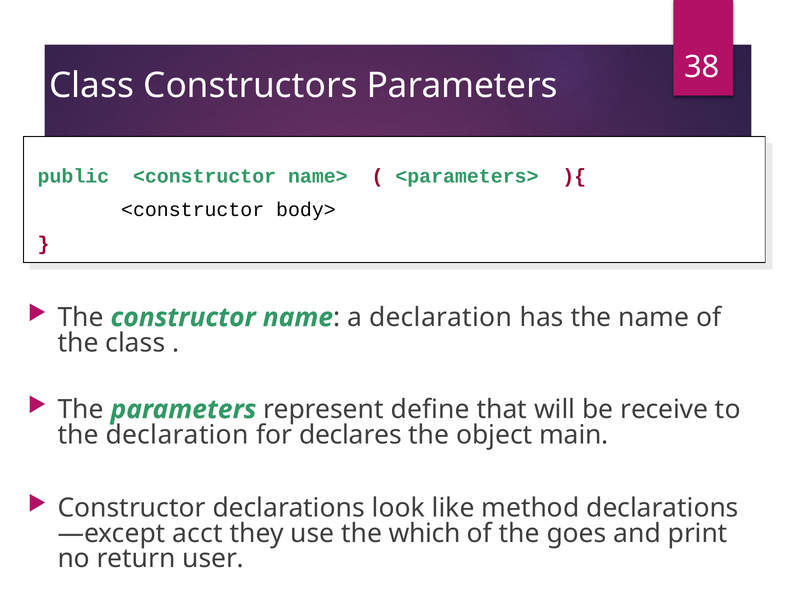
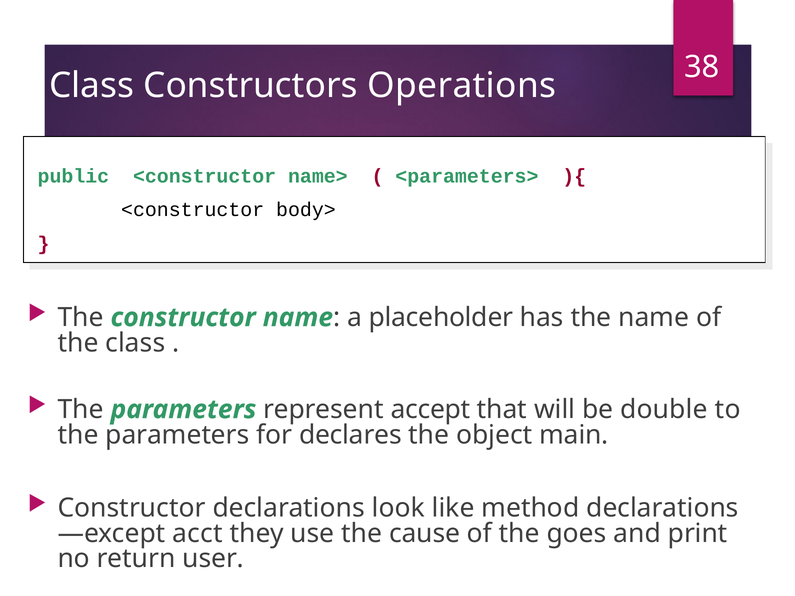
Constructors Parameters: Parameters -> Operations (462, 85)
a declaration: declaration -> placeholder (441, 318)
define: define -> accept (430, 410)
receive: receive -> double (664, 410)
declaration: declaration -> parameters (177, 435)
which: which -> cause (425, 533)
